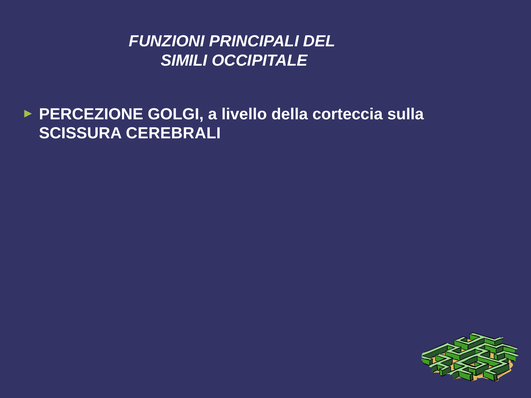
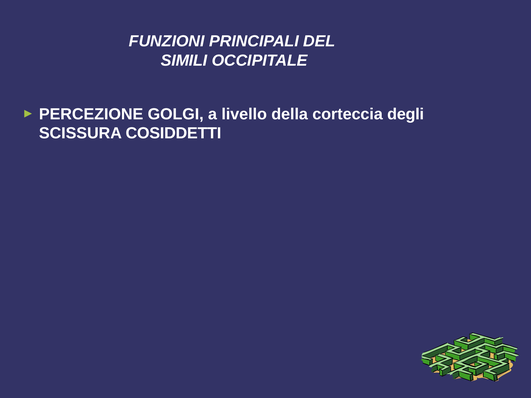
sulla: sulla -> degli (406, 114)
CEREBRALI: CEREBRALI -> COSIDDETTI (173, 133)
